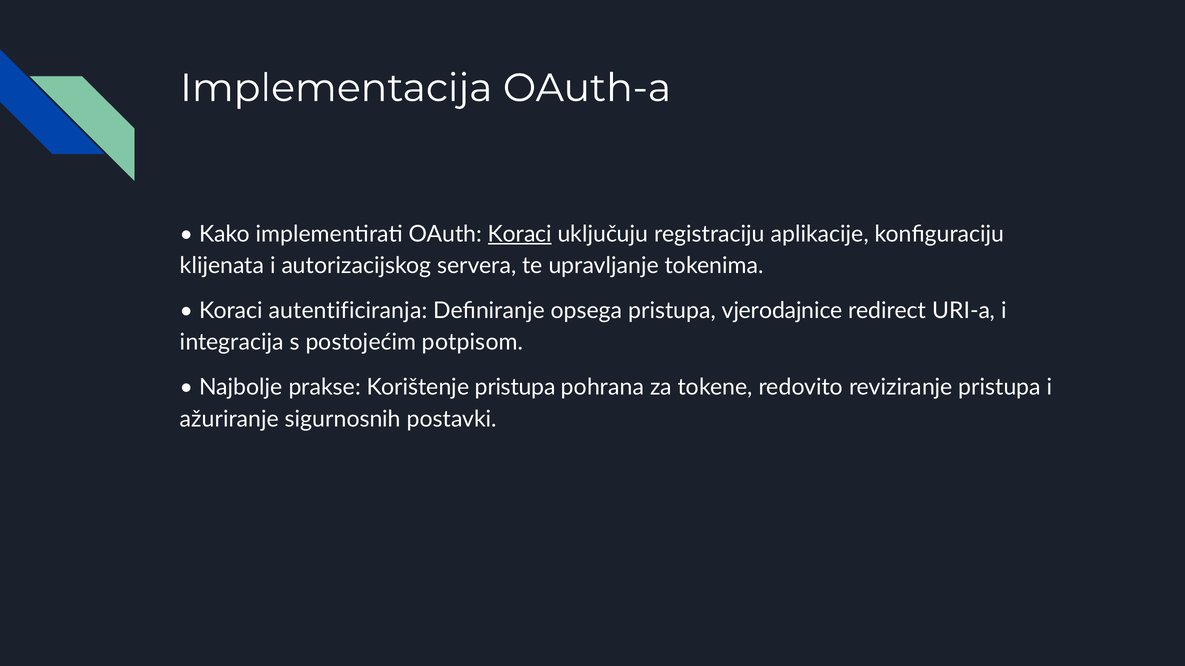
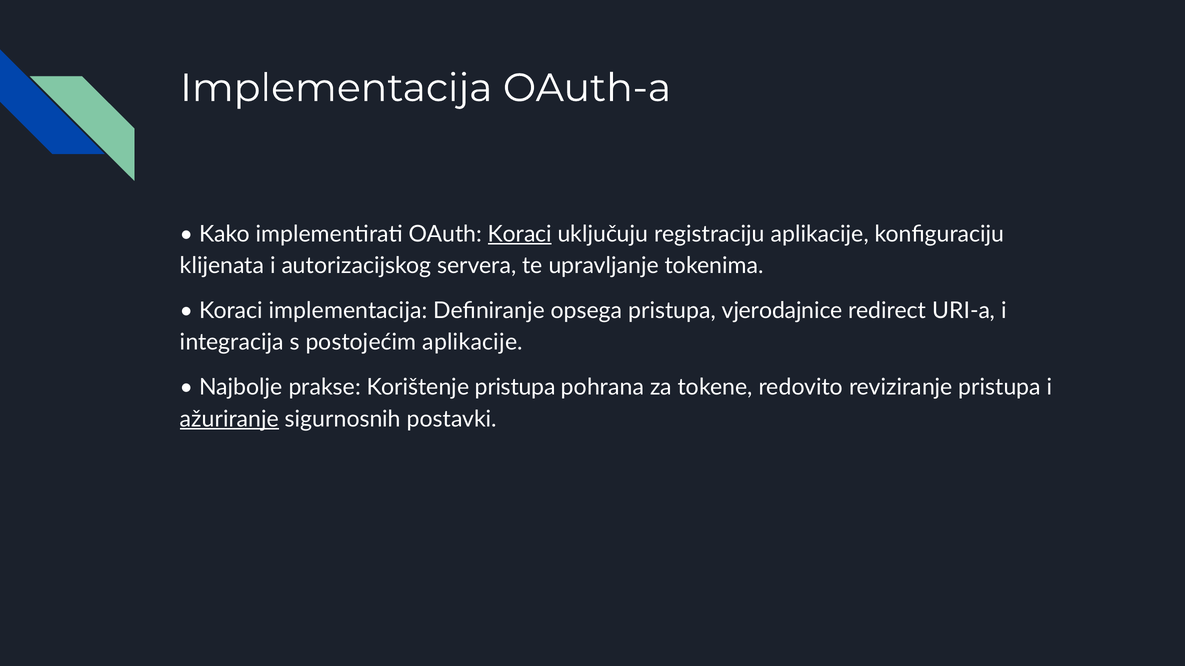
Koraci autentificiranja: autentificiranja -> implementacija (348, 311)
postojećim potpisom: potpisom -> aplikacije (473, 343)
ažuriranje underline: none -> present (229, 419)
